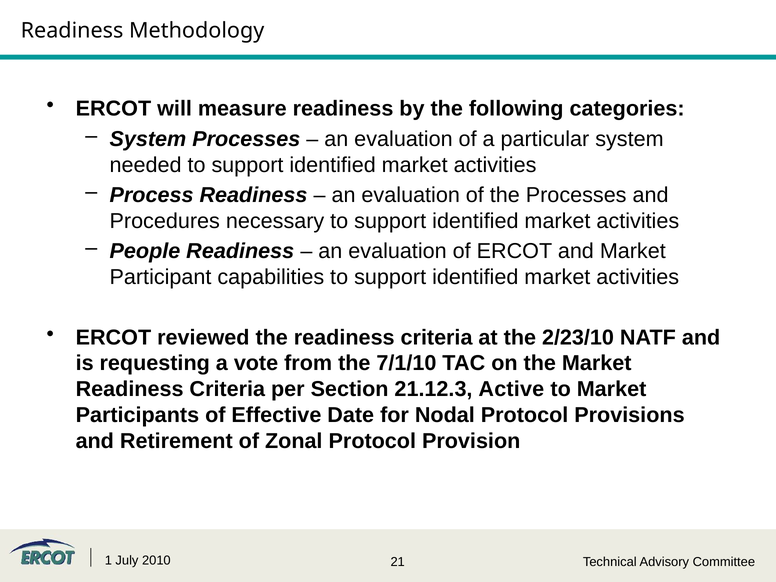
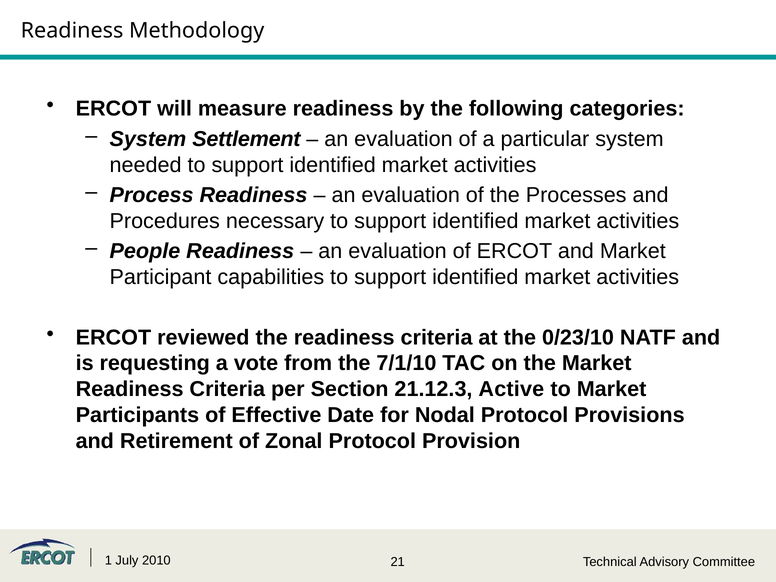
System Processes: Processes -> Settlement (246, 139)
2/23/10: 2/23/10 -> 0/23/10 (578, 337)
